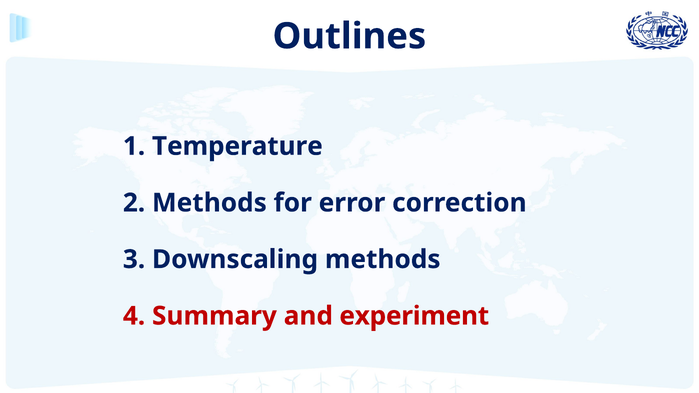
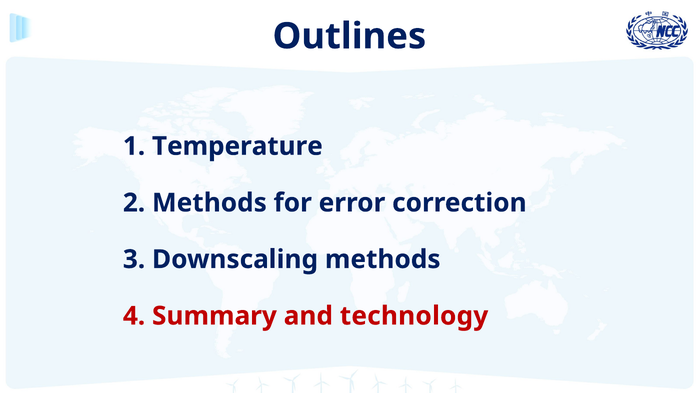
experiment: experiment -> technology (414, 316)
